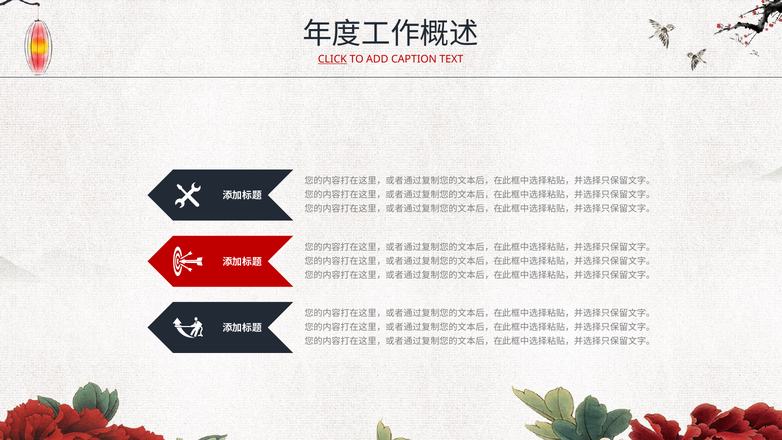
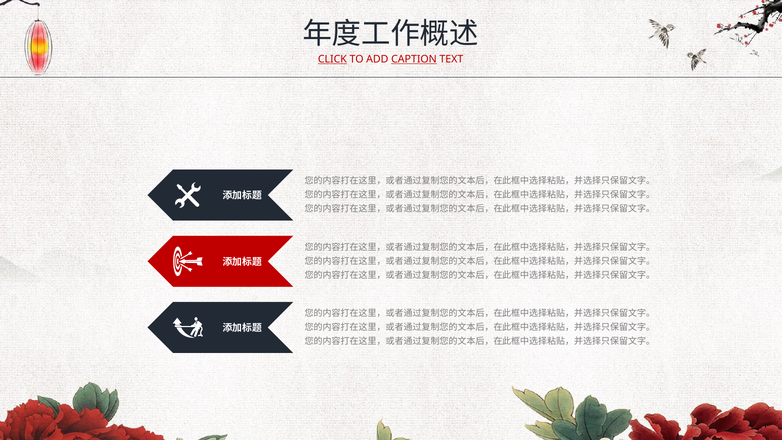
CAPTION underline: none -> present (414, 59)
